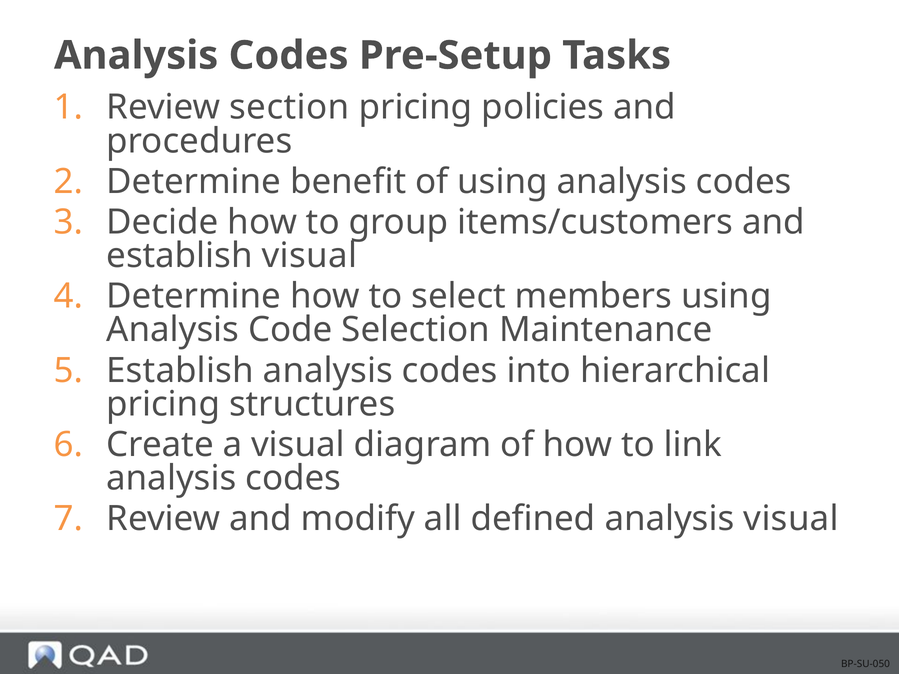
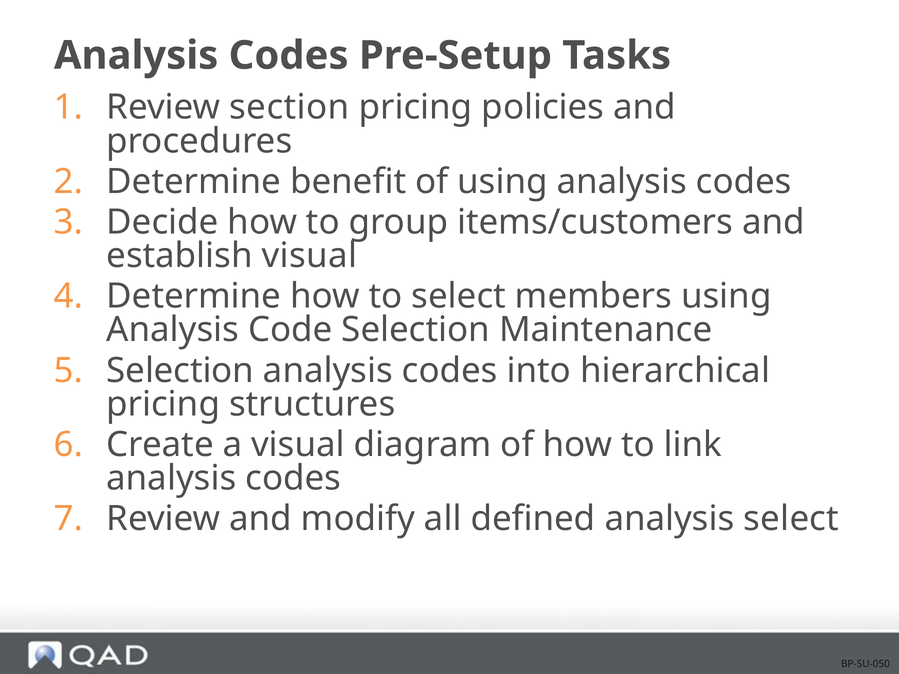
Establish: Establish -> Selection (180, 371)
analysis visual: visual -> select (791, 519)
